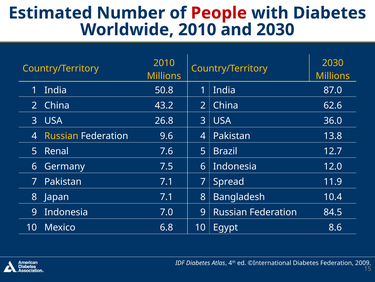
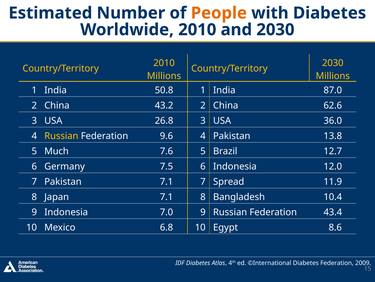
People colour: red -> orange (219, 13)
Renal: Renal -> Much (57, 151)
84.5: 84.5 -> 43.4 (333, 212)
